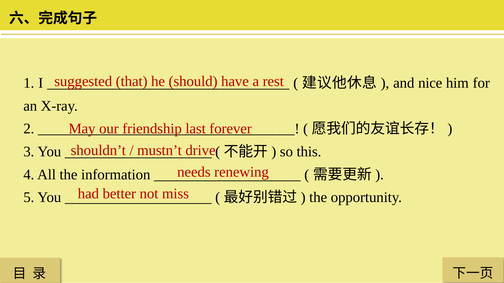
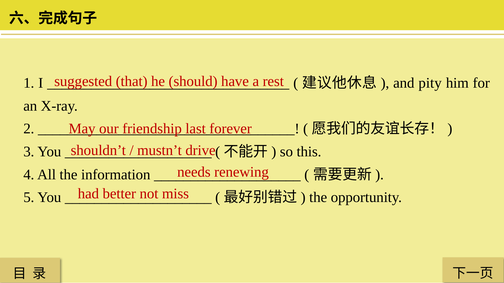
nice: nice -> pity (430, 83)
